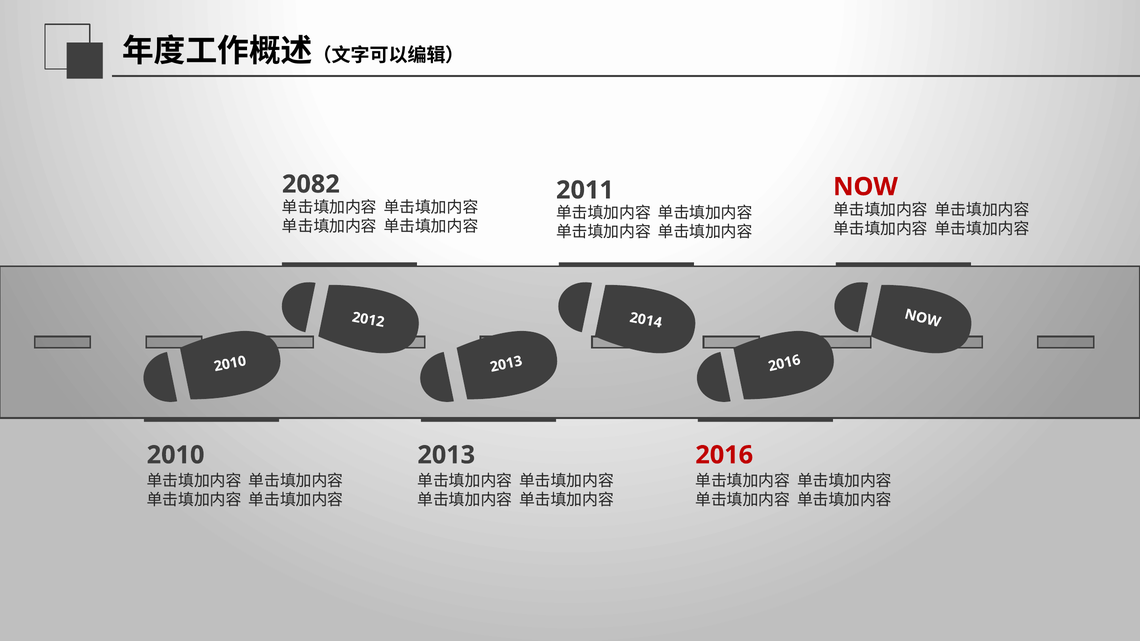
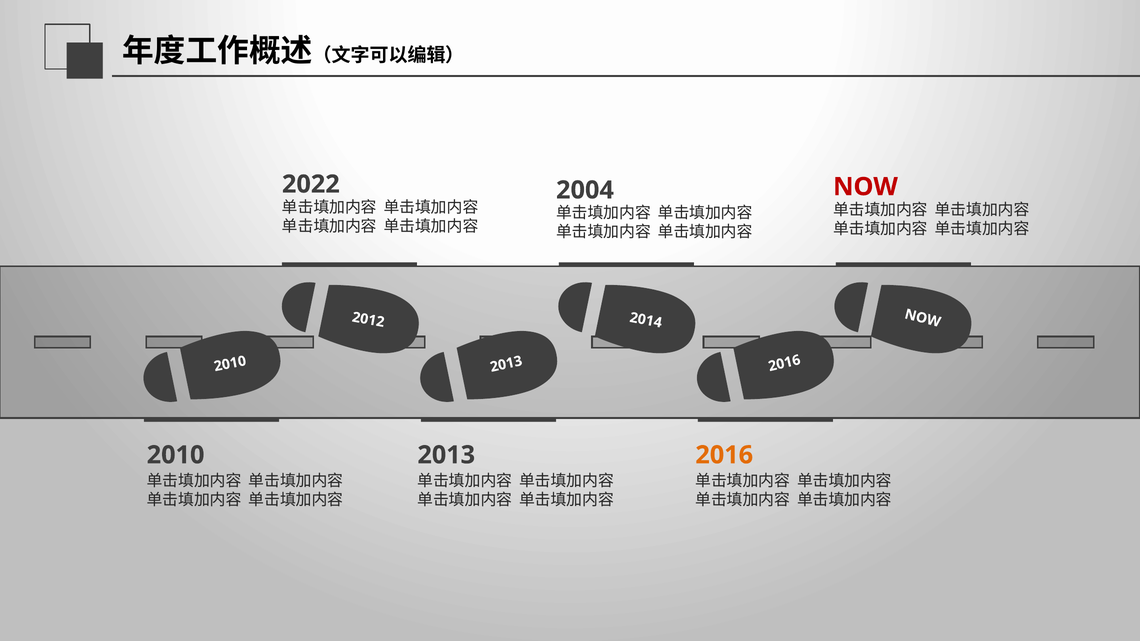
2082: 2082 -> 2022 (311, 184)
2011: 2011 -> 2004 (585, 190)
2016 colour: red -> orange (724, 455)
